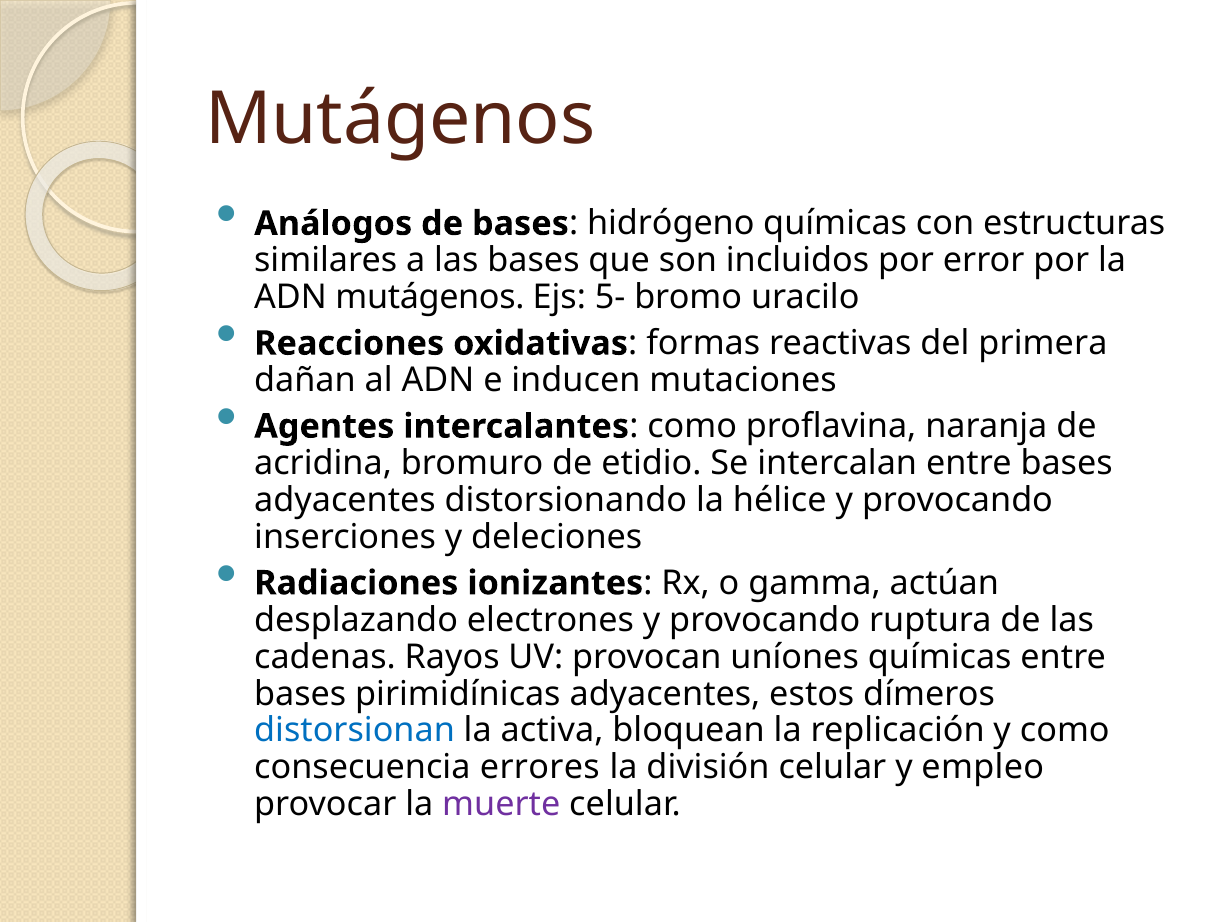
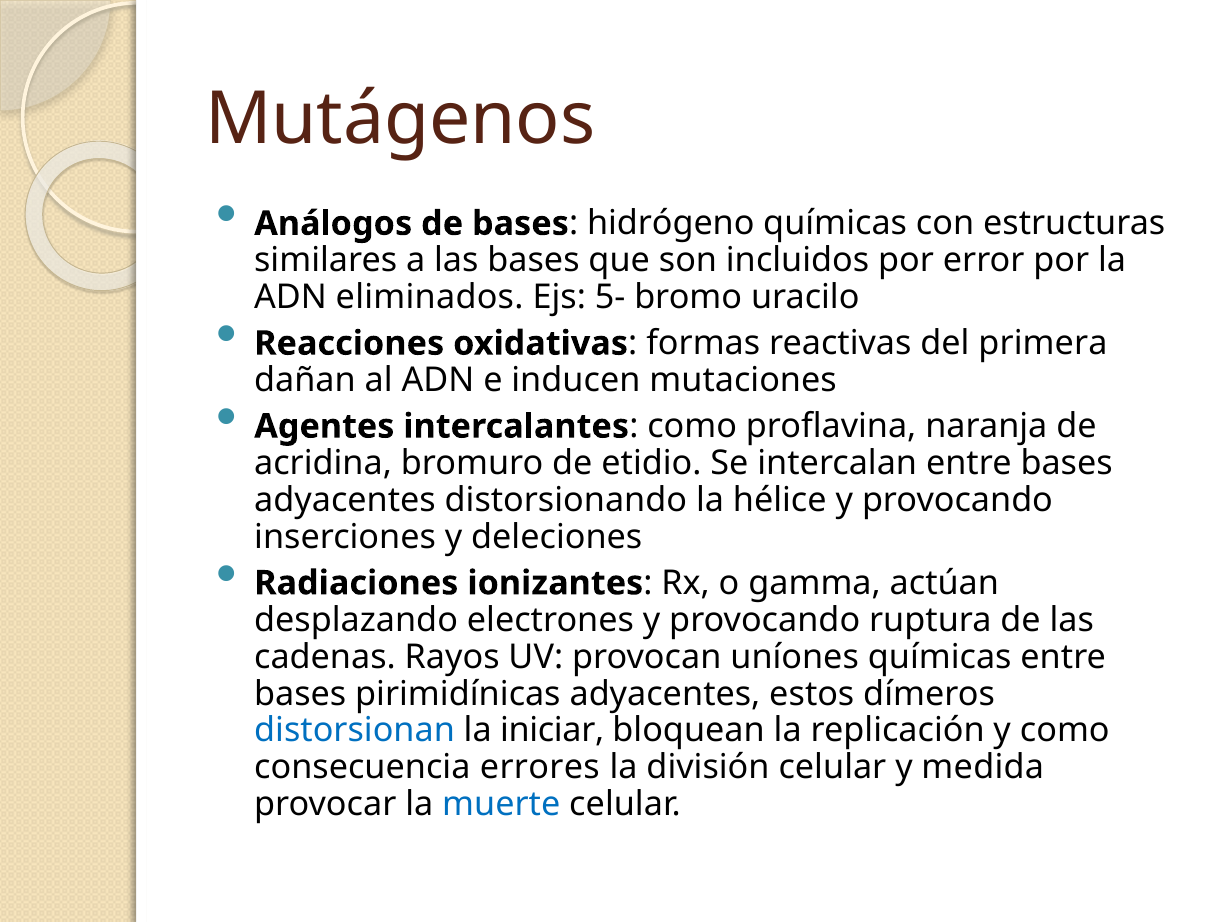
ADN mutágenos: mutágenos -> eliminados (430, 297)
activa: activa -> iniciar (552, 730)
empleo: empleo -> medida (983, 767)
muerte colour: purple -> blue (501, 804)
